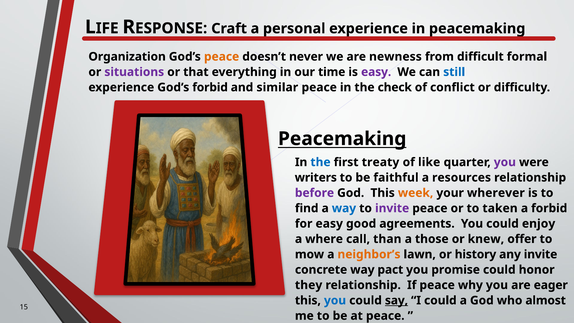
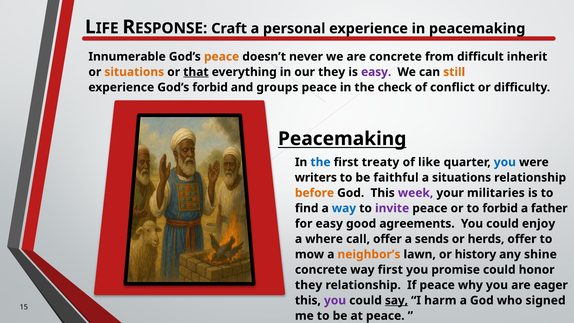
Organization: Organization -> Innumerable (127, 57)
are newness: newness -> concrete (395, 57)
formal: formal -> inherit (527, 57)
situations colour: purple -> orange (134, 72)
that underline: none -> present (196, 72)
our time: time -> they (332, 72)
still colour: blue -> orange (454, 72)
similar: similar -> groups (277, 87)
you colour: purple -> blue (505, 162)
a resources: resources -> situations (462, 177)
before colour: purple -> orange (314, 193)
week colour: orange -> purple (416, 193)
wherever: wherever -> militaries (496, 193)
to taken: taken -> forbid (500, 208)
a forbid: forbid -> father (549, 208)
call than: than -> offer (387, 239)
those: those -> sends (432, 239)
knew: knew -> herds (486, 239)
any invite: invite -> shine (540, 254)
way pact: pact -> first (390, 270)
you colour: blue -> purple (335, 300)
I could: could -> harm (440, 300)
almost: almost -> signed (546, 300)
